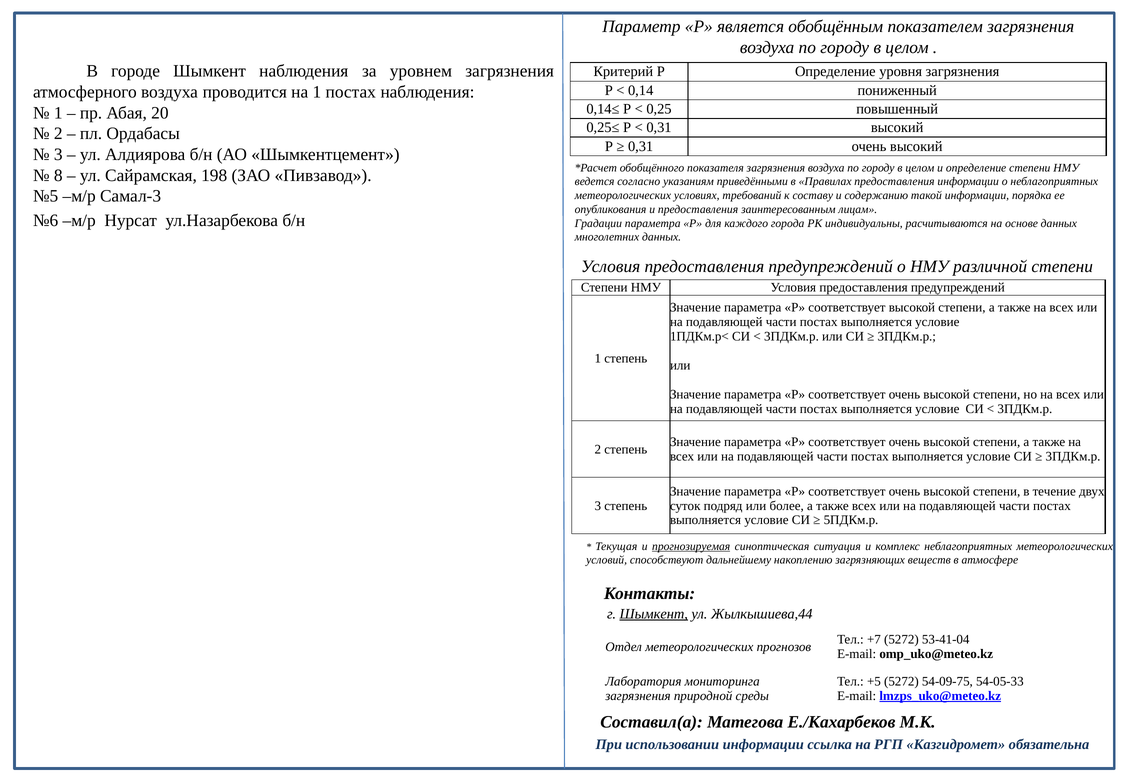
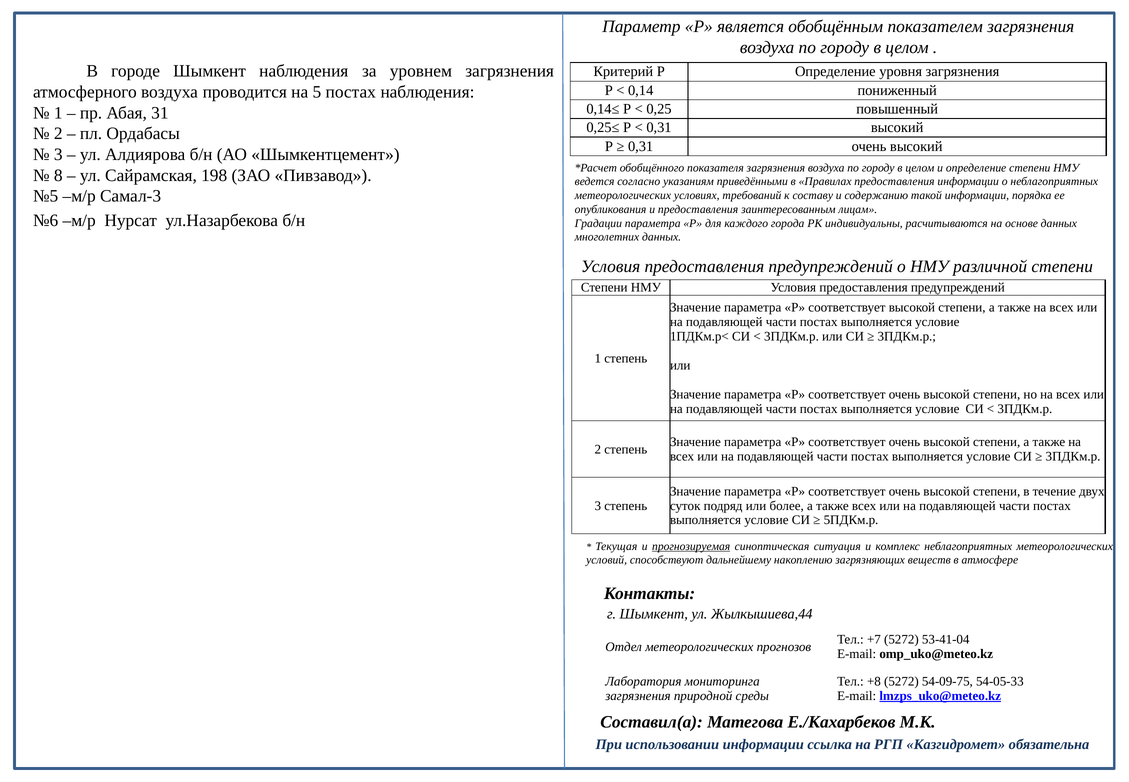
на 1: 1 -> 5 (317, 92)
20: 20 -> 31 (160, 113)
Шымкент underline: present -> none (654, 614)
+5: +5 -> +8 (874, 681)
